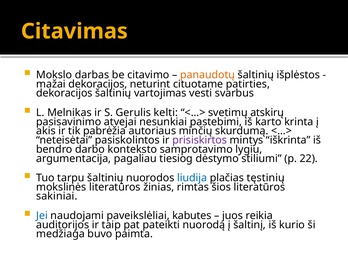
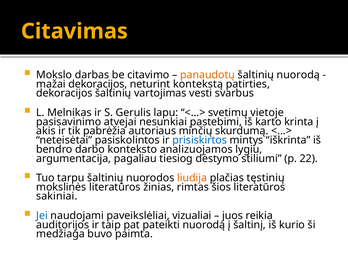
šaltinių išplėstos: išplėstos -> nuorodą (298, 75)
cituotame: cituotame -> kontekstą (198, 84)
kelti: kelti -> lapu (166, 113)
atskirų: atskirų -> vietoje (267, 113)
prisiskirtos colour: purple -> blue (200, 140)
samprotavimo: samprotavimo -> analizuojamos (196, 149)
liudija colour: blue -> orange (192, 178)
kabutes: kabutes -> vizualiai (192, 216)
